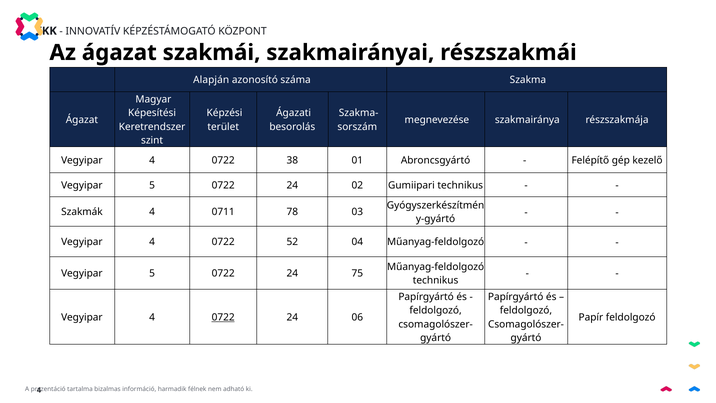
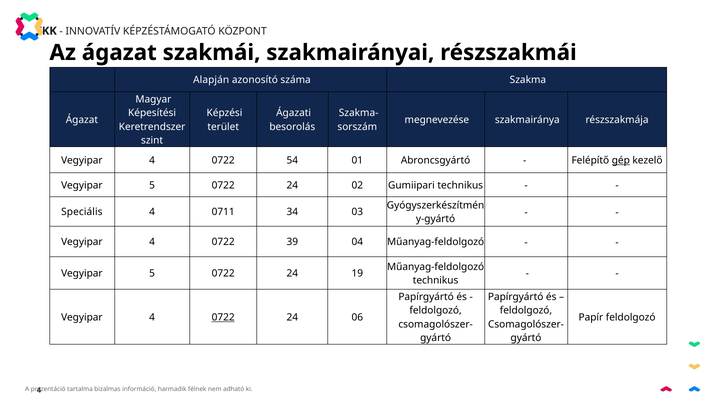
38: 38 -> 54 (292, 160)
gép underline: none -> present (621, 160)
Szakmák: Szakmák -> Speciális (82, 212)
78: 78 -> 34 (292, 212)
52: 52 -> 39 (292, 242)
75: 75 -> 19 (357, 273)
